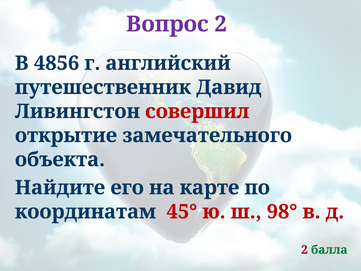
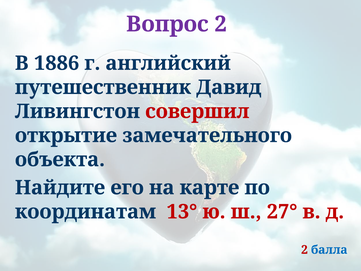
4856: 4856 -> 1886 (57, 63)
45°: 45° -> 13° (182, 212)
98°: 98° -> 27° (282, 212)
балла colour: green -> blue (329, 250)
